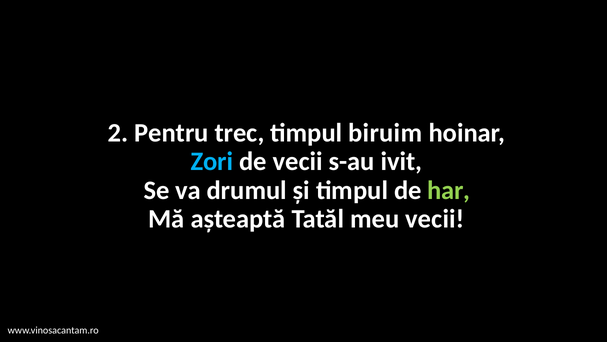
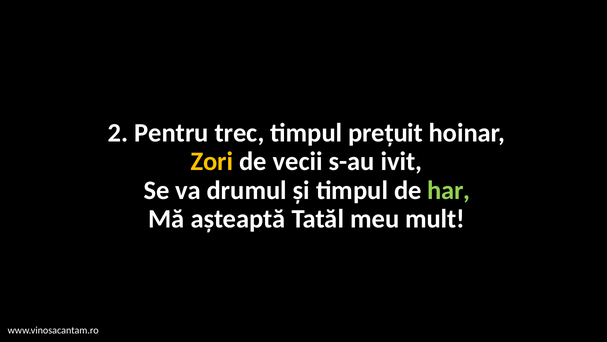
biruim: biruim -> prețuit (386, 133)
Zori colour: light blue -> yellow (212, 161)
meu vecii: vecii -> mult (435, 219)
